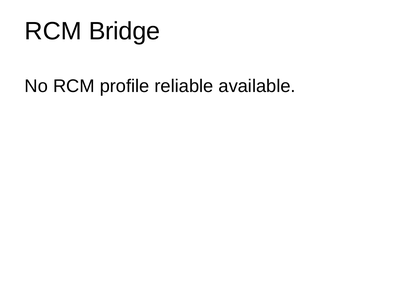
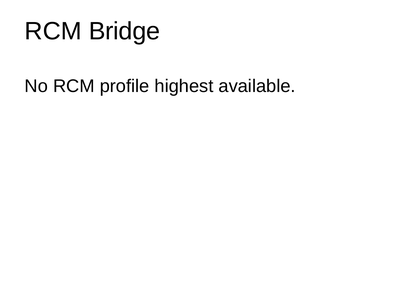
reliable: reliable -> highest (184, 86)
